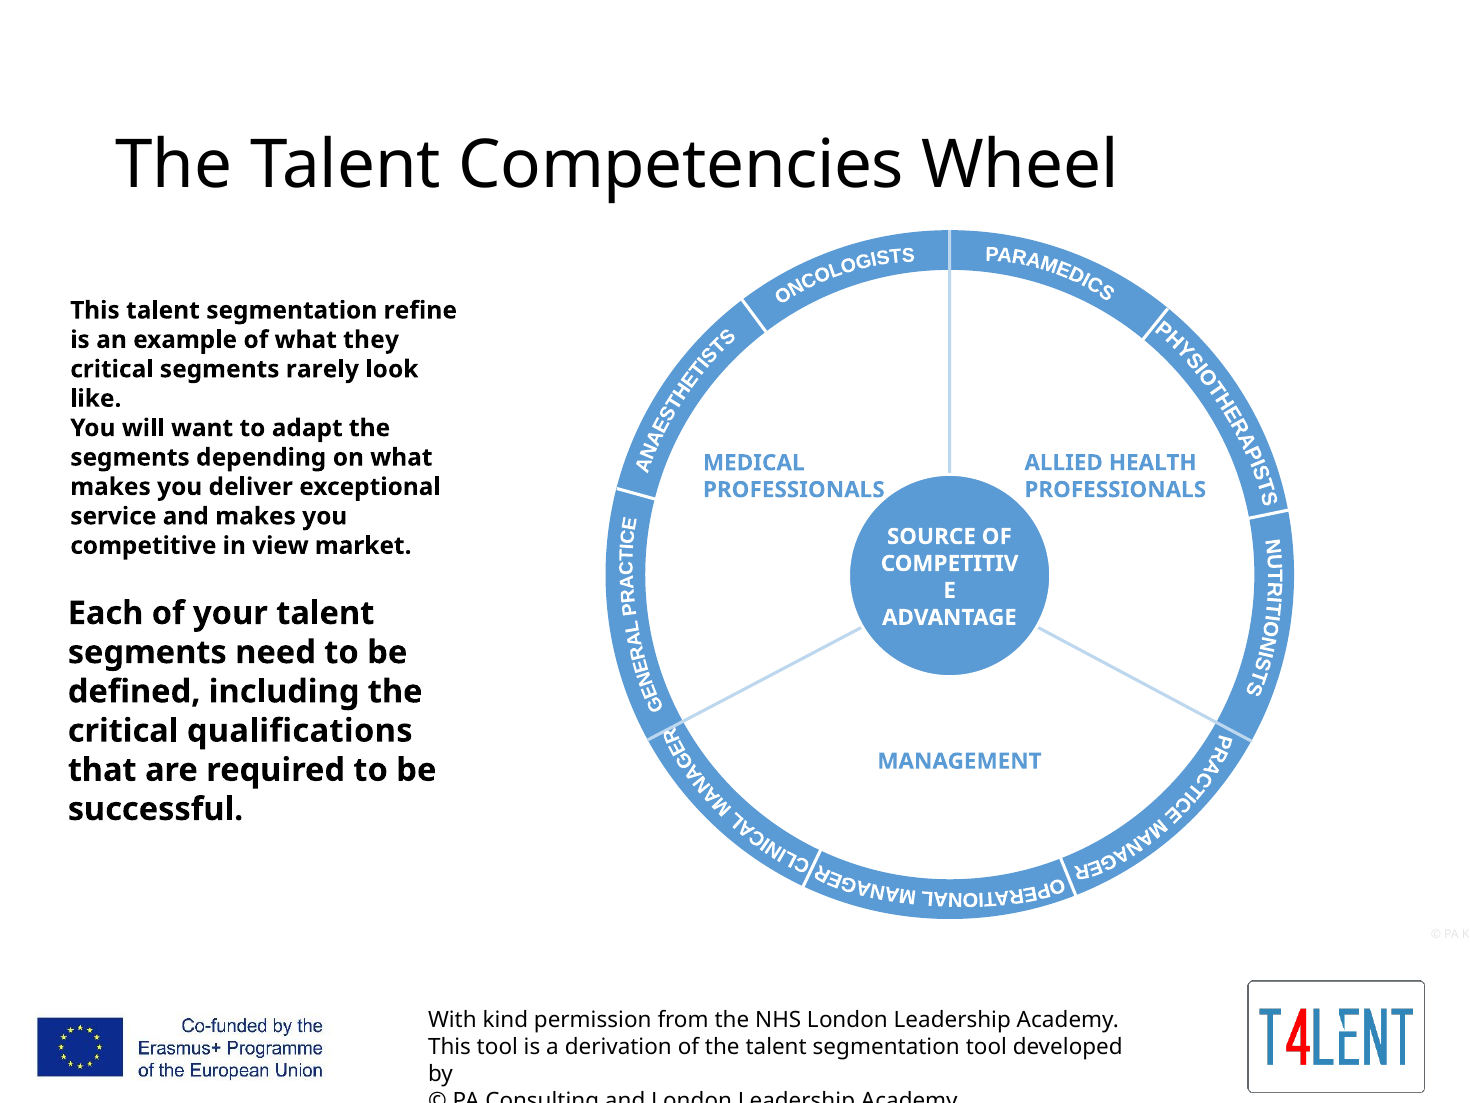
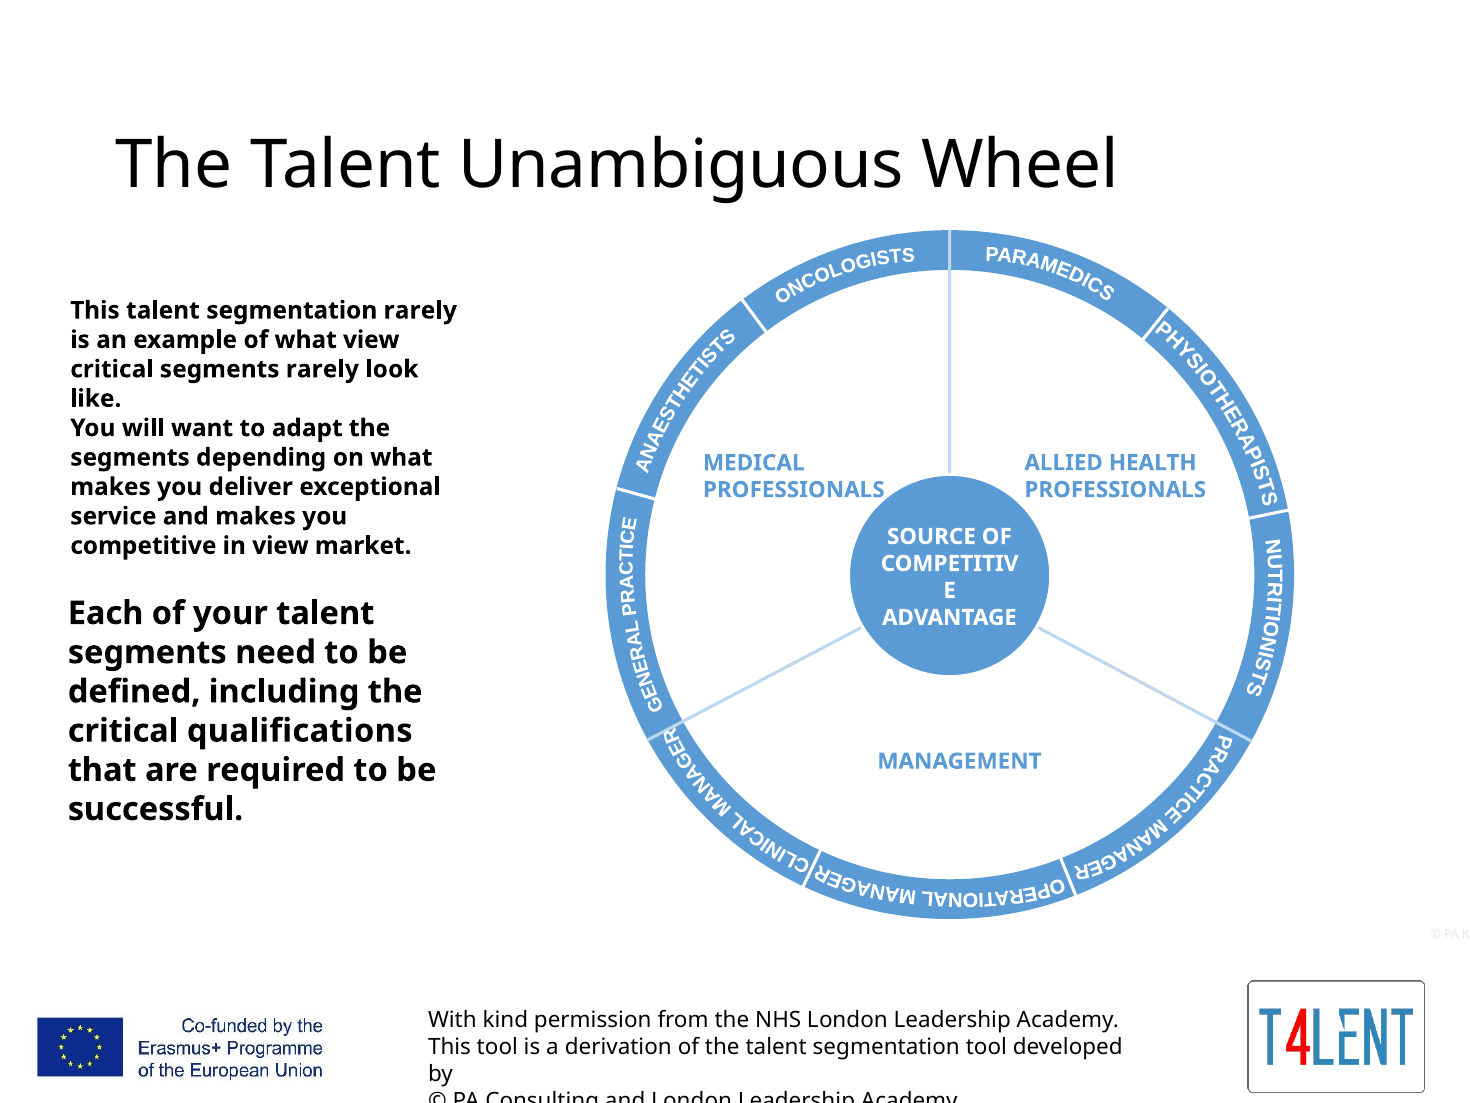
Competencies: Competencies -> Unambiguous (681, 165)
segmentation refine: refine -> rarely (420, 310)
what they: they -> view (371, 340)
